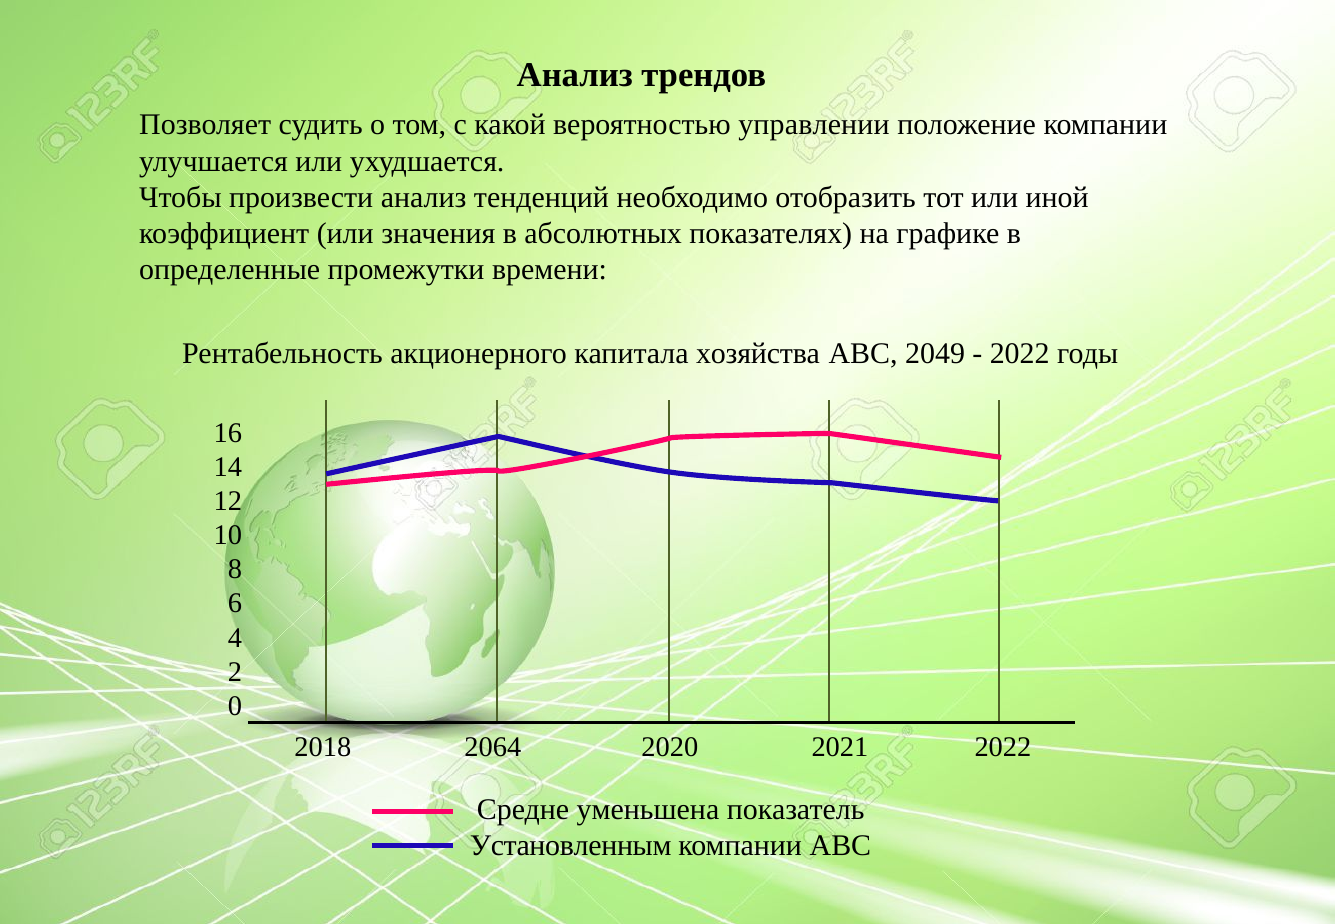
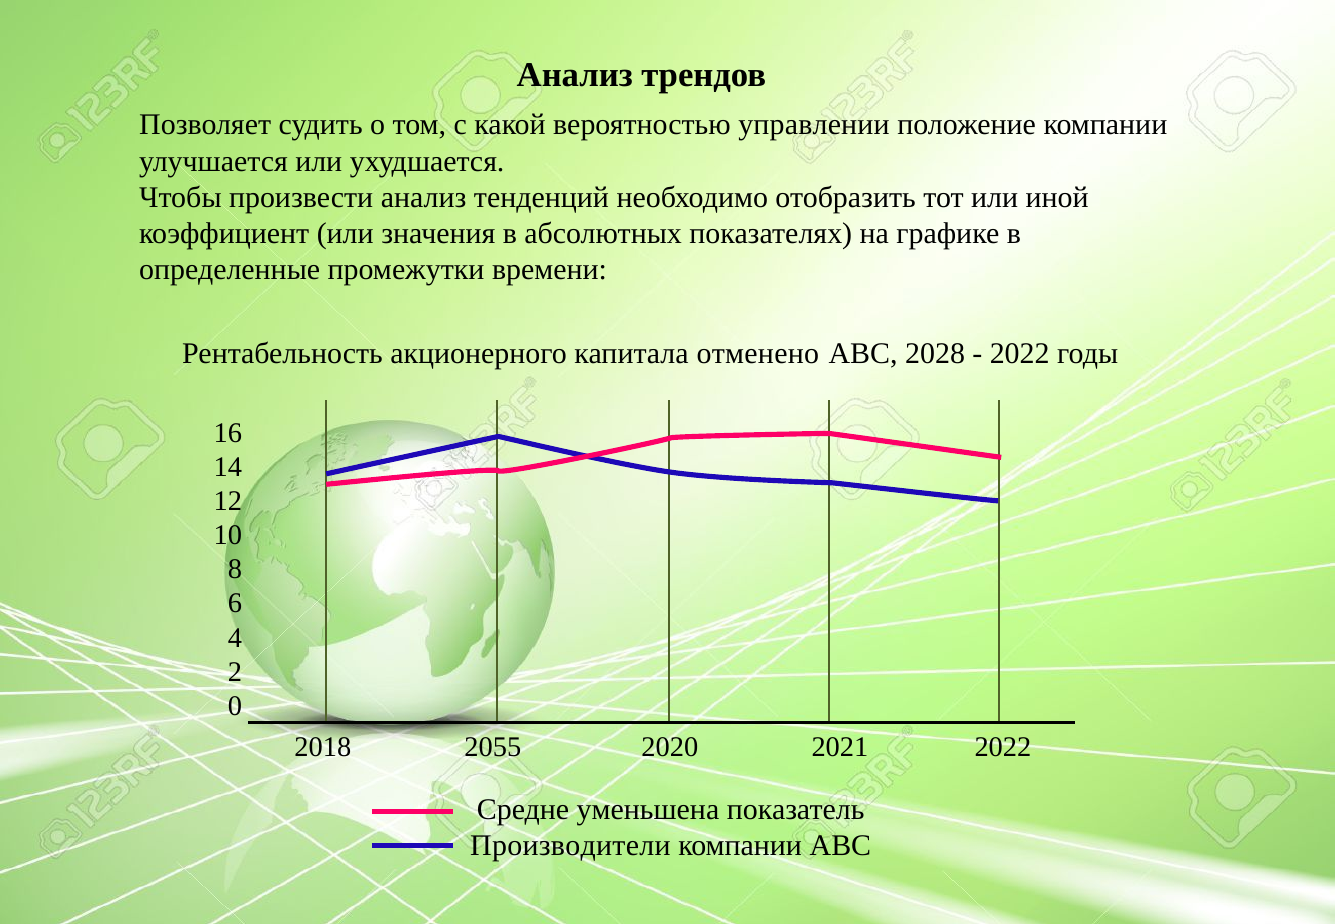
хозяйства: хозяйства -> отменено (758, 354)
2049: 2049 -> 2028 (935, 354)
2064: 2064 -> 2055 (493, 747)
Установленным: Установленным -> Производители (570, 846)
